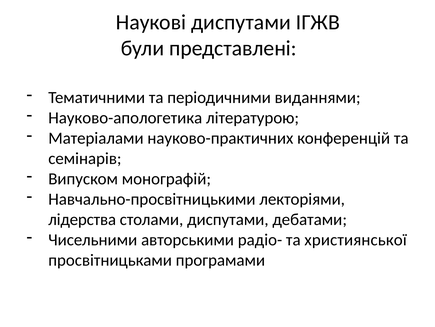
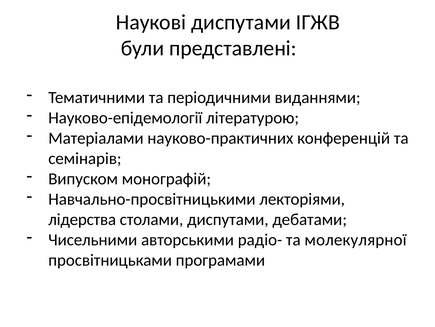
Науково-апологетика: Науково-апологетика -> Науково-епідемології (125, 118)
християнської: християнської -> молекулярної (356, 239)
